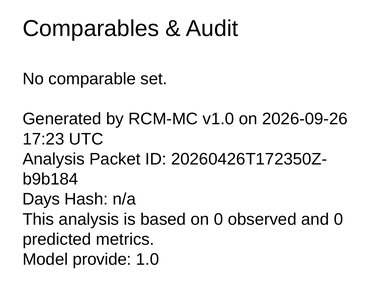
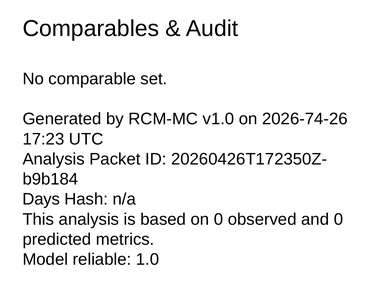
2026-09-26: 2026-09-26 -> 2026-74-26 (305, 119)
provide: provide -> reliable (102, 259)
